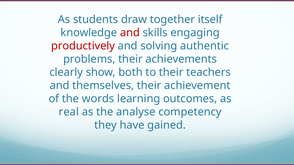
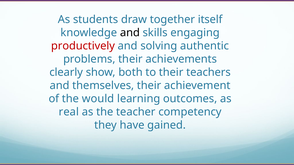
and colour: red -> black (130, 33)
words: words -> would (98, 99)
analyse: analyse -> teacher (136, 112)
